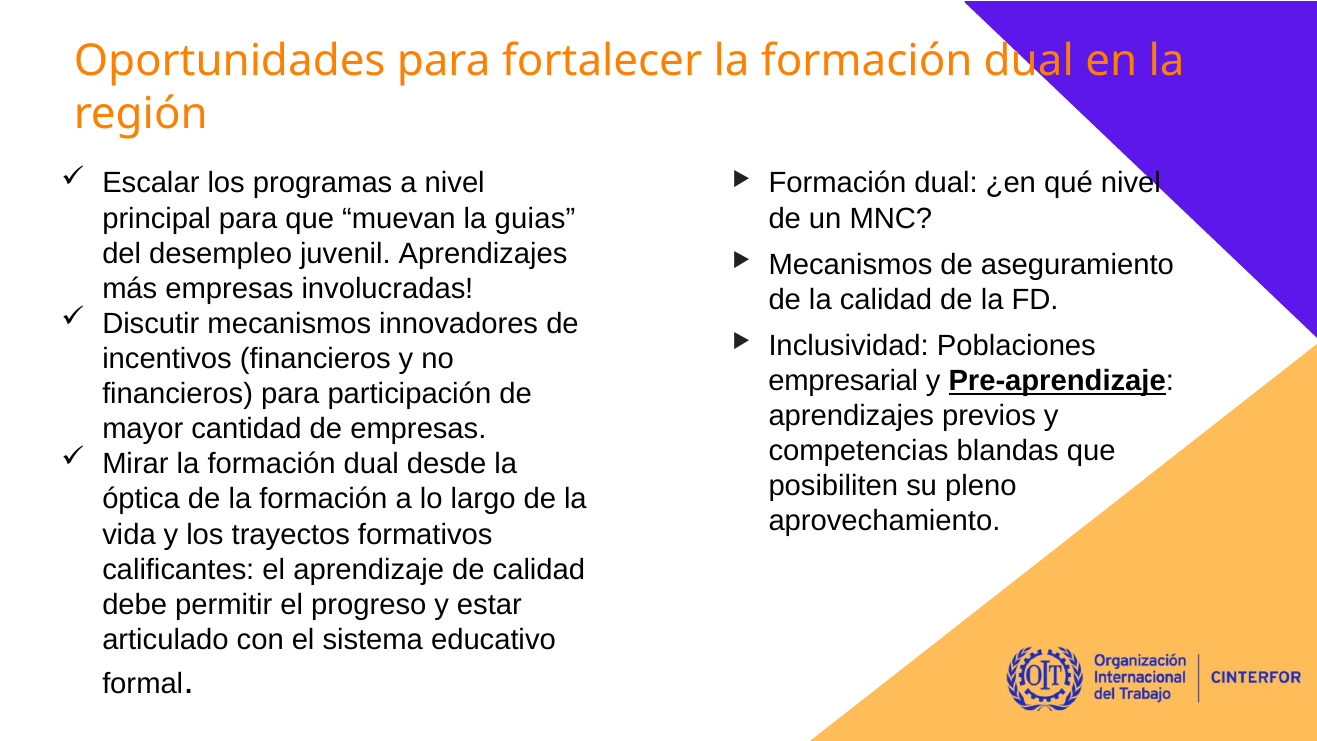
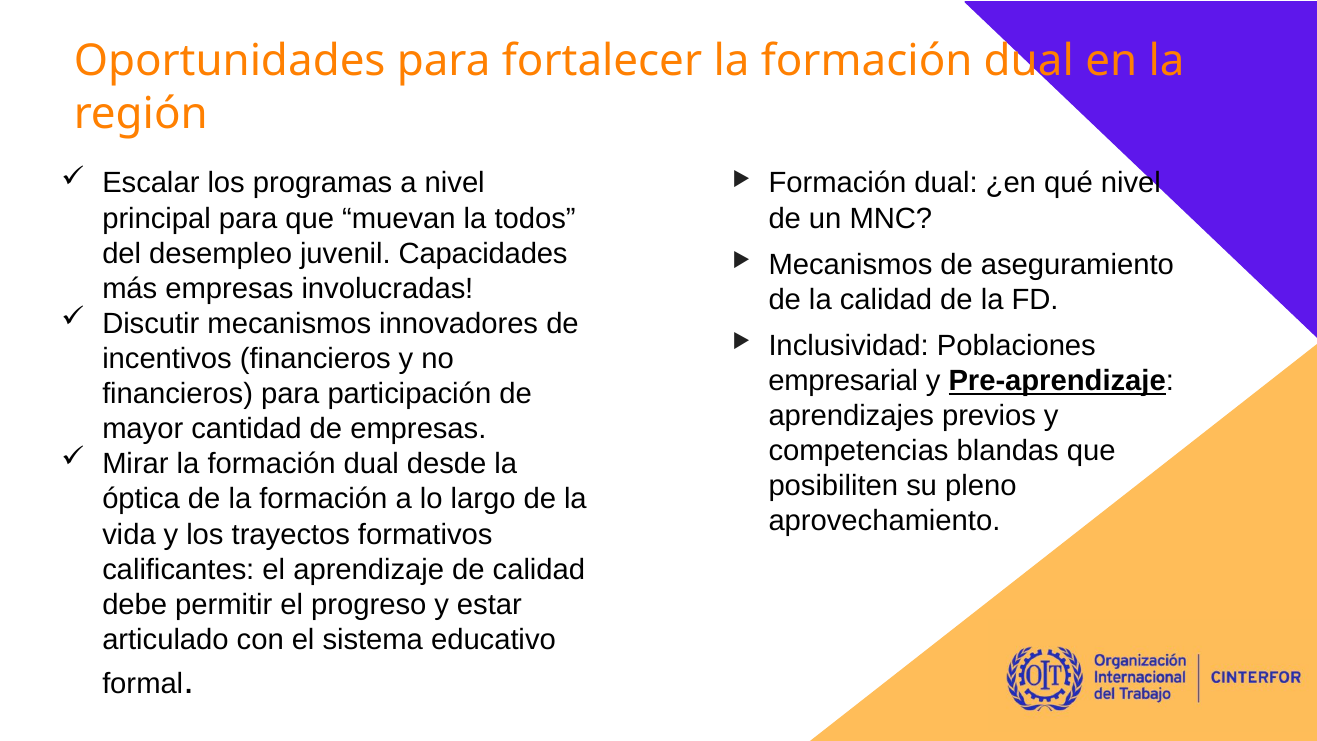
guias: guias -> todos (535, 218)
juvenil Aprendizajes: Aprendizajes -> Capacidades (483, 253)
